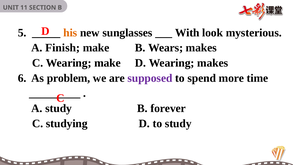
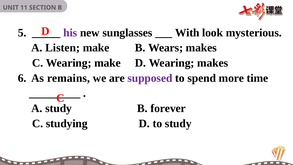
his colour: orange -> purple (70, 33)
Finish: Finish -> Listen (63, 48)
problem: problem -> remains (68, 78)
